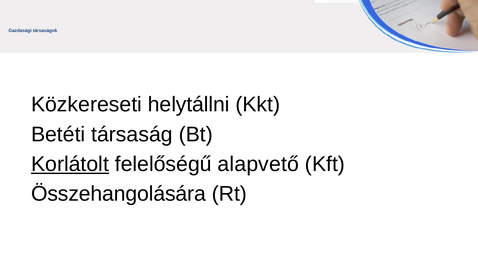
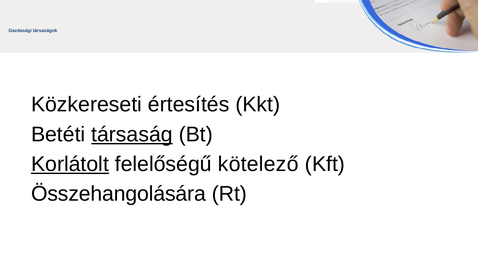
helytállni: helytállni -> értesítés (189, 105)
társaság underline: none -> present (132, 134)
alapvető: alapvető -> kötelező (258, 164)
